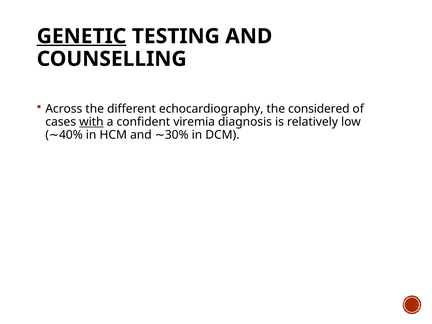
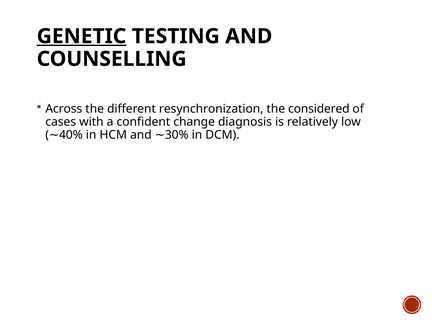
echocardiography: echocardiography -> resynchronization (211, 109)
with underline: present -> none (91, 122)
viremia: viremia -> change (194, 122)
